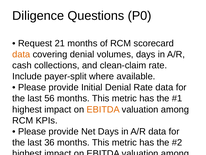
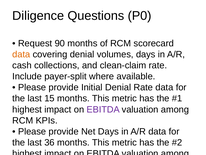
21: 21 -> 90 (60, 43)
56: 56 -> 15 (49, 98)
EBITDA colour: orange -> purple (103, 109)
